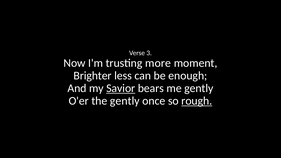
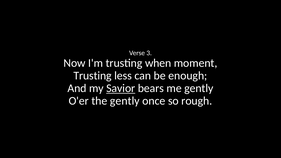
more: more -> when (158, 63)
Brighter: Brighter -> Trusting (93, 76)
rough underline: present -> none (197, 101)
